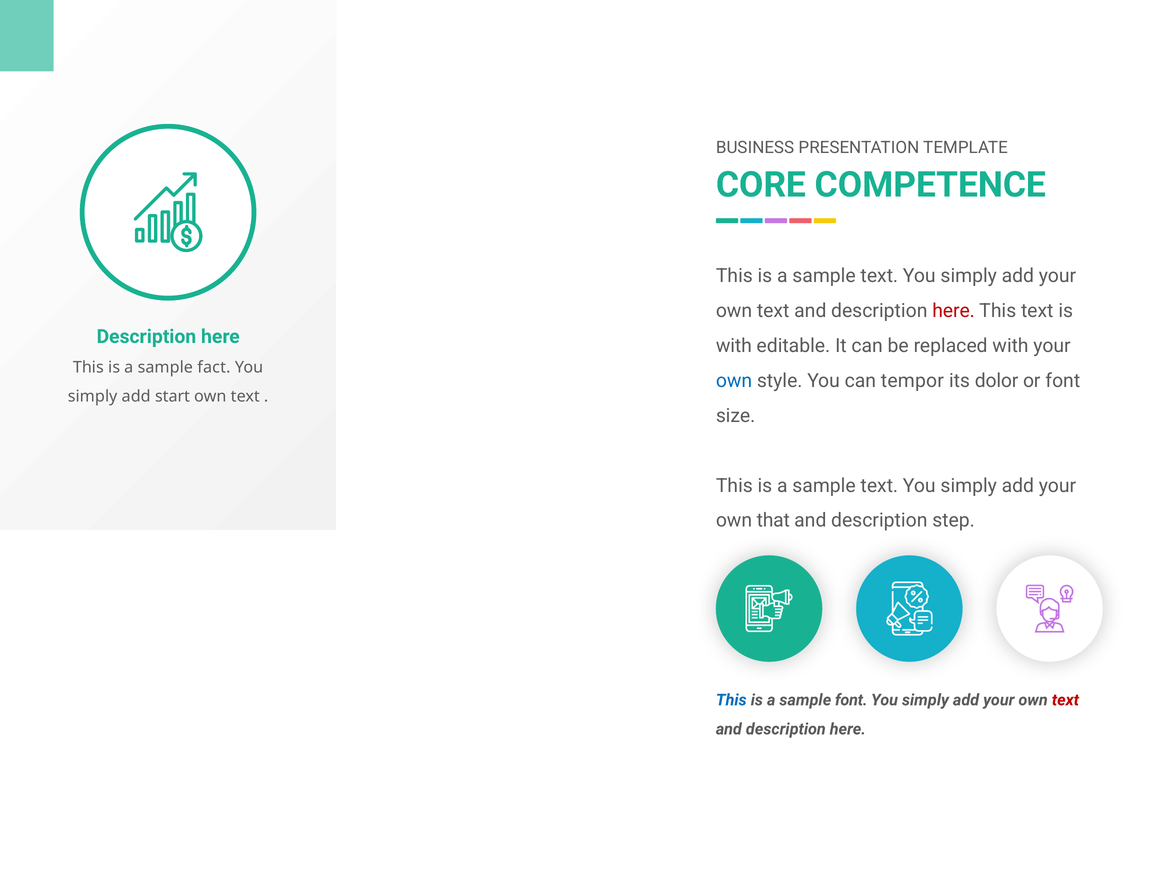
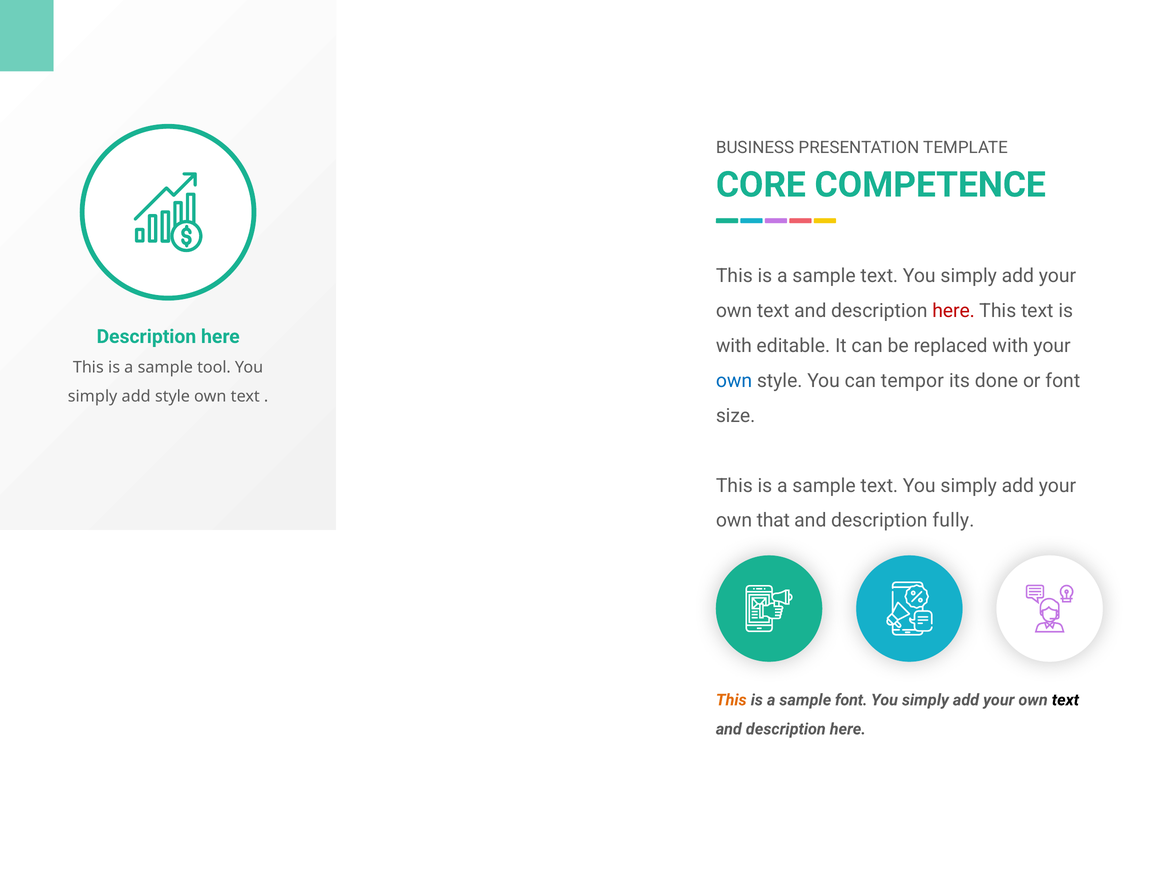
fact: fact -> tool (214, 367)
dolor: dolor -> done (996, 381)
add start: start -> style (173, 396)
step: step -> fully (953, 520)
This colour: blue -> orange (731, 700)
text colour: red -> black (1065, 700)
